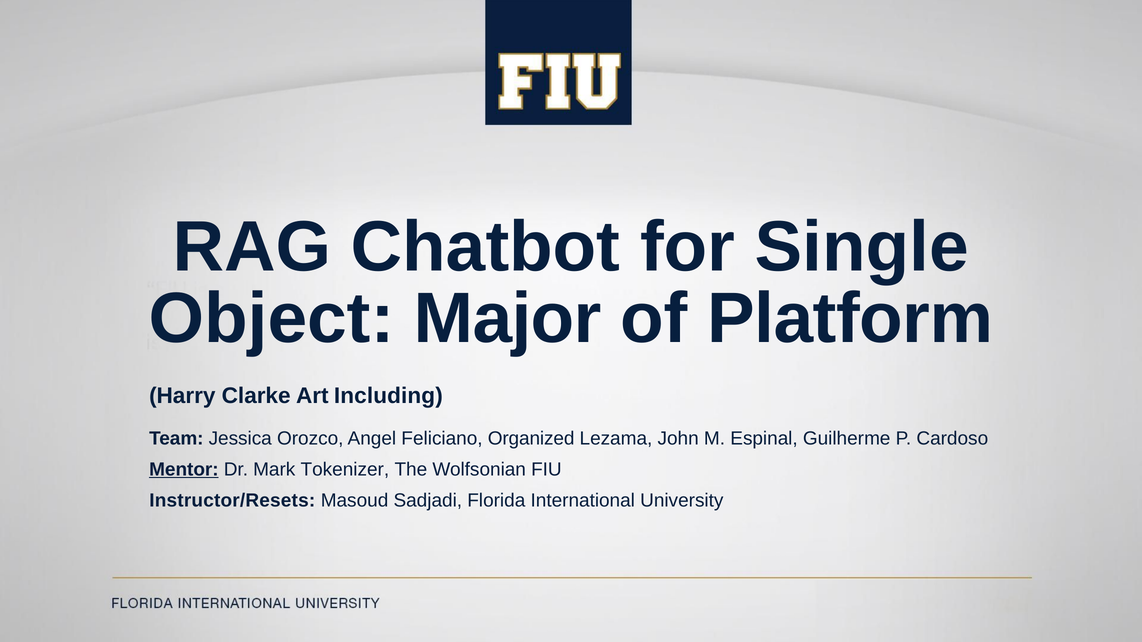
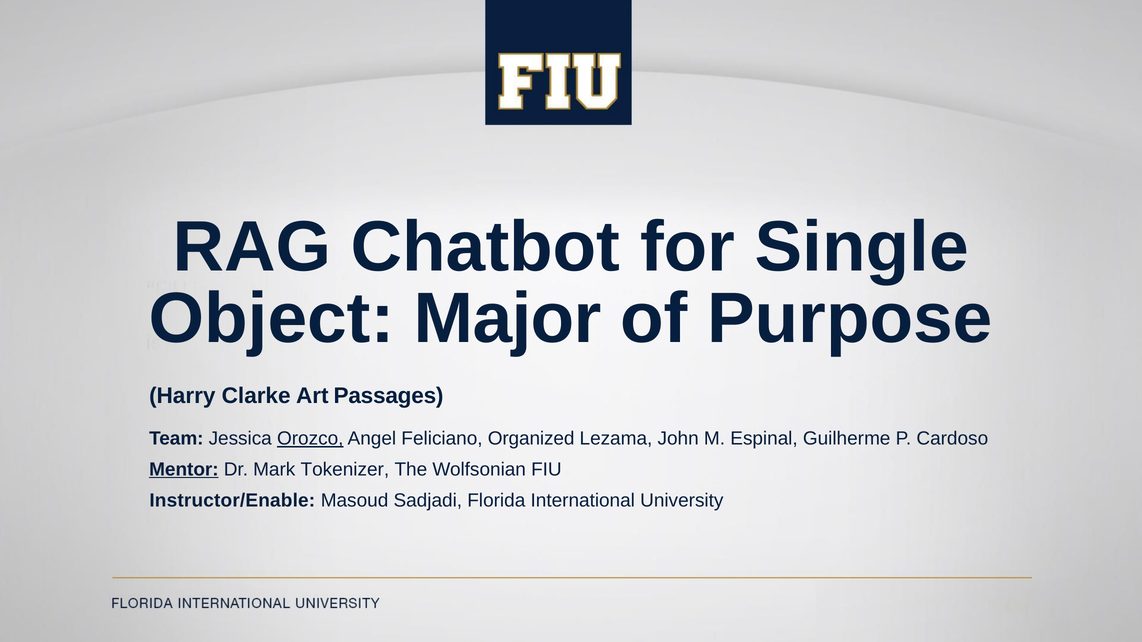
Platform: Platform -> Purpose (850, 319)
Including: Including -> Passages (389, 396)
Orozco underline: none -> present (310, 439)
Instructor/Resets: Instructor/Resets -> Instructor/Enable (232, 501)
